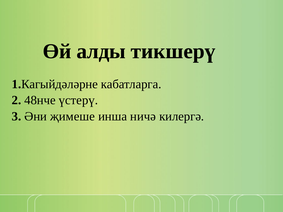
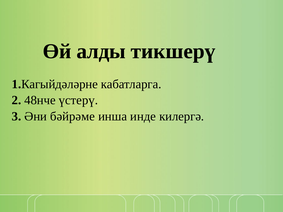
җимеше: җимеше -> бәйрәме (73, 116)
ничә: ничә -> инде (143, 116)
